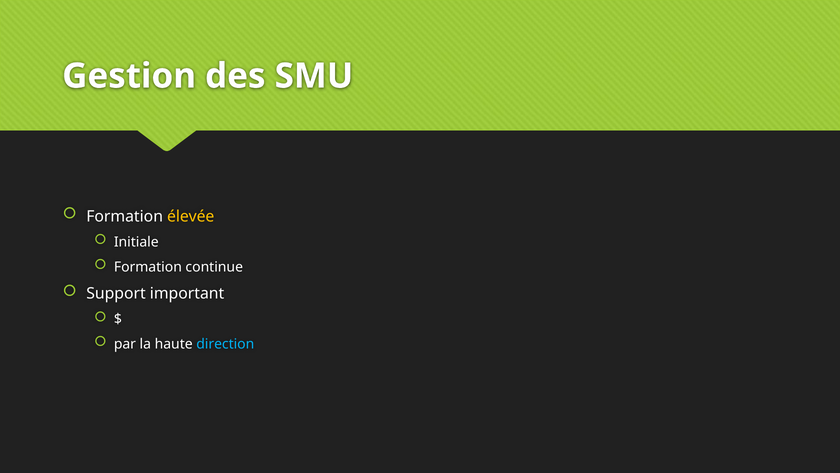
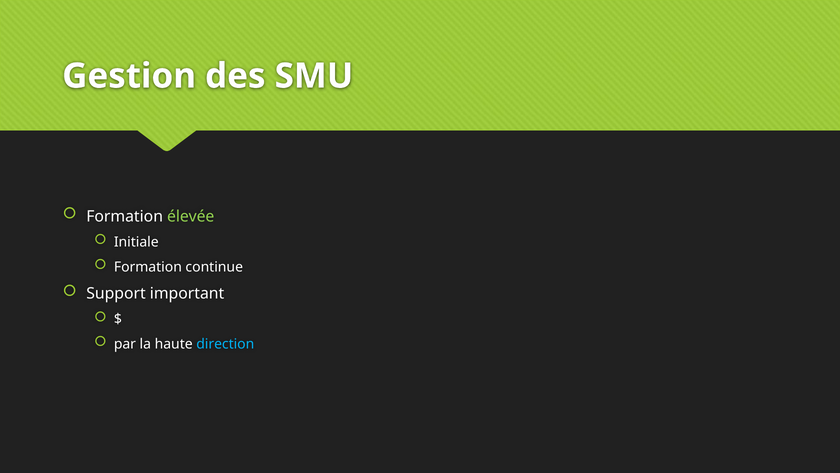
élevée colour: yellow -> light green (191, 216)
